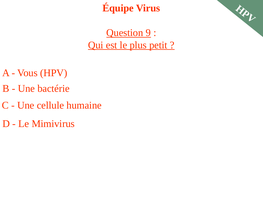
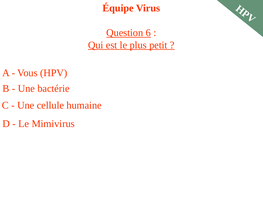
9: 9 -> 6 (148, 33)
